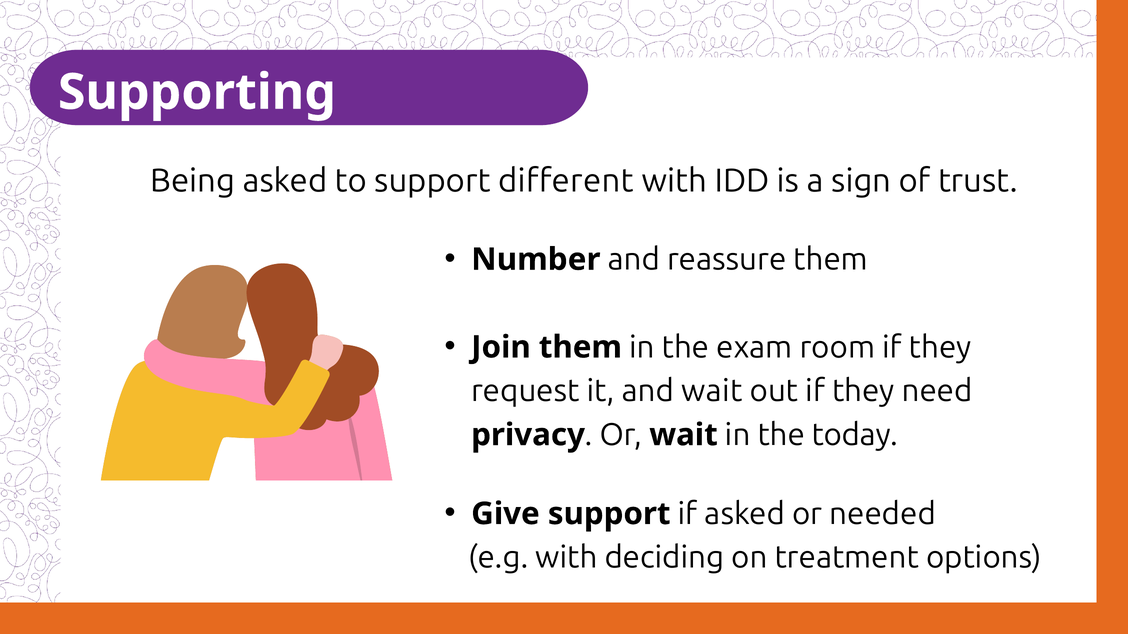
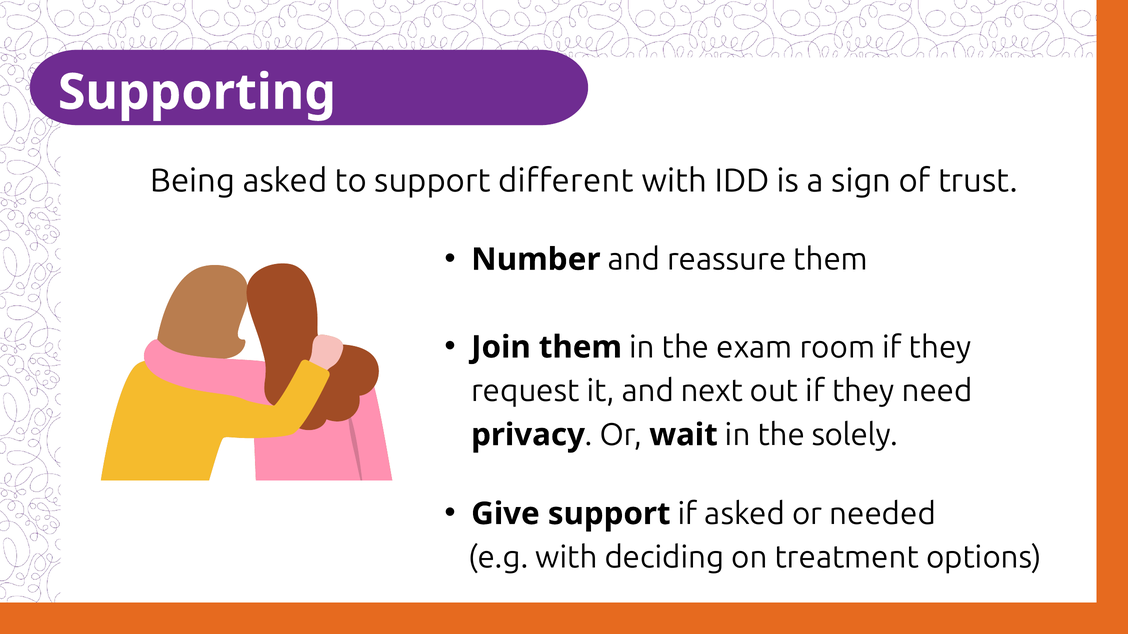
and wait: wait -> next (712, 391)
today: today -> solely (855, 435)
